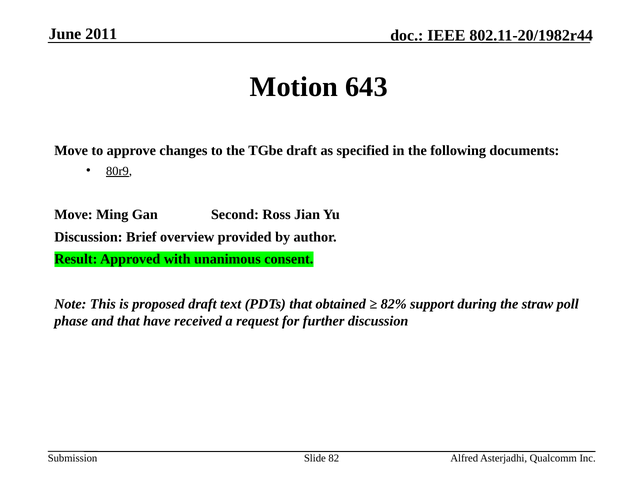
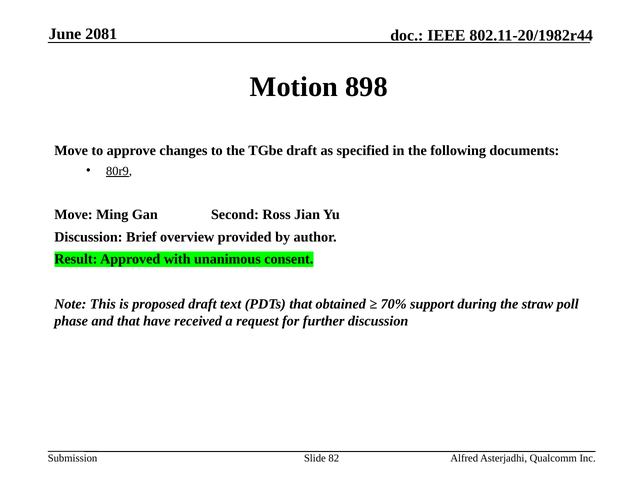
2011: 2011 -> 2081 (101, 34)
643: 643 -> 898 (367, 87)
82%: 82% -> 70% (394, 304)
